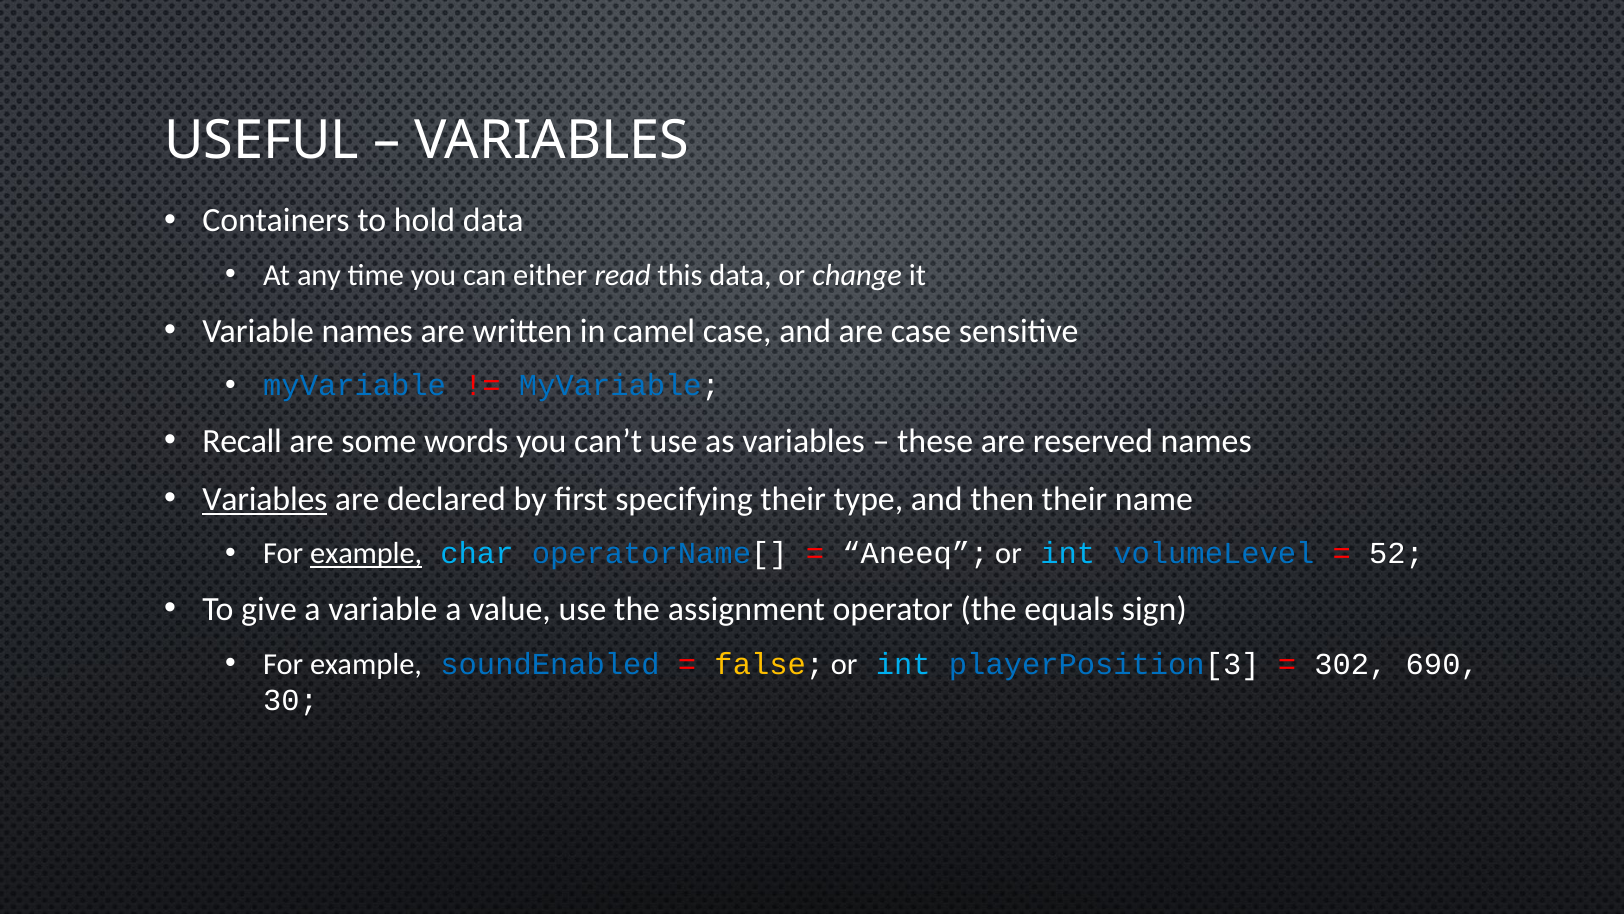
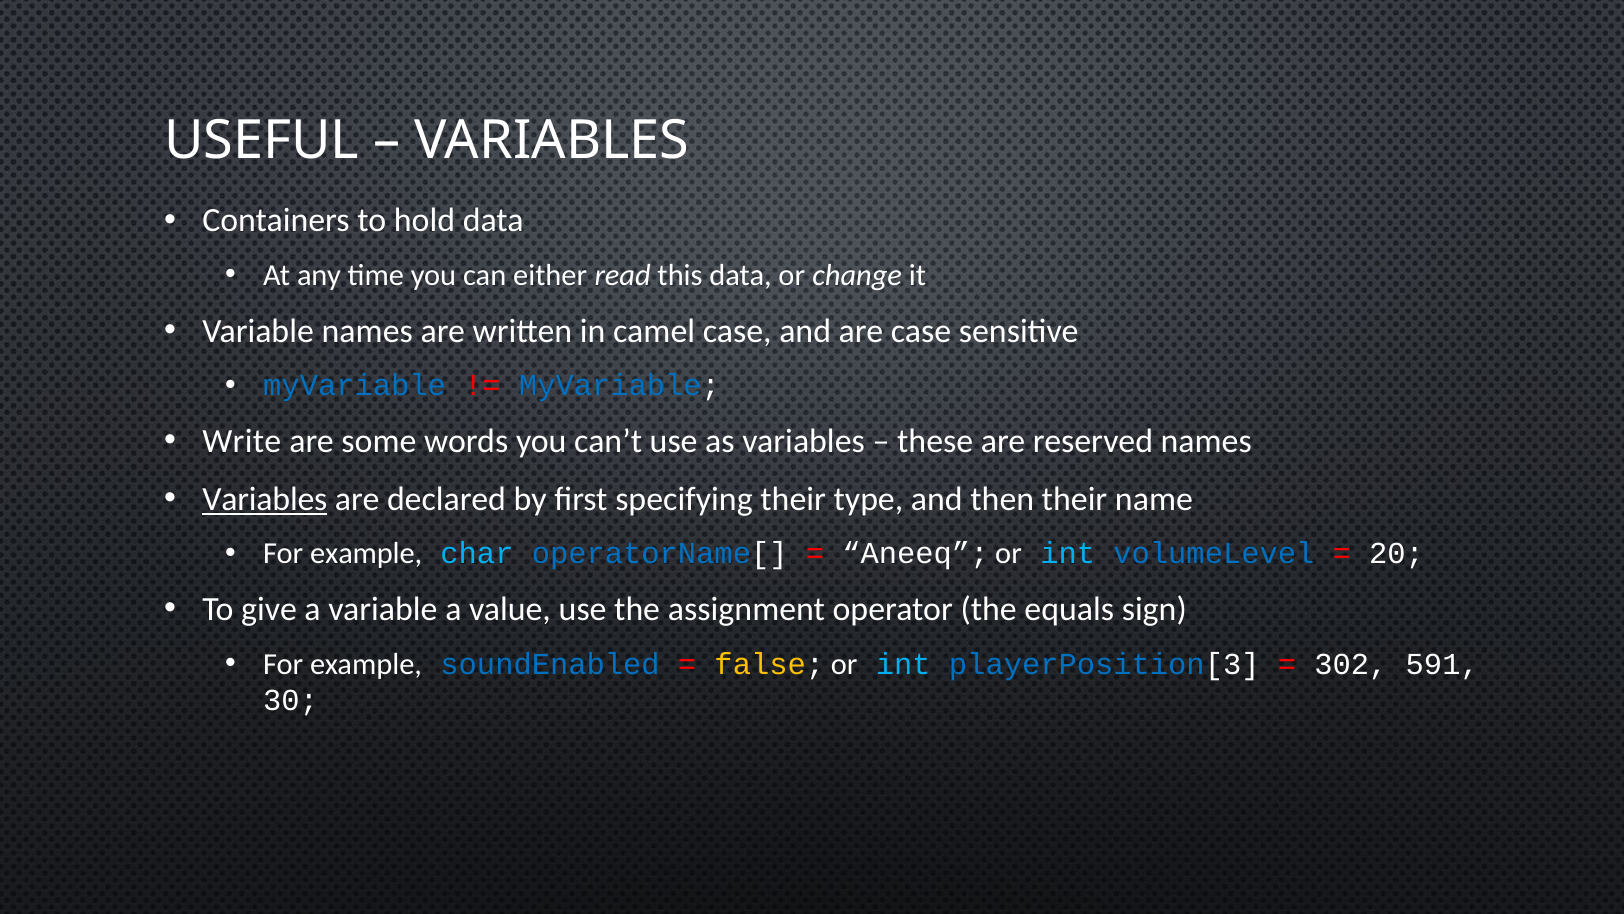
Recall: Recall -> Write (242, 441)
example underline: present -> none (366, 553)
52: 52 -> 20 (1397, 553)
690: 690 -> 591 (1442, 664)
